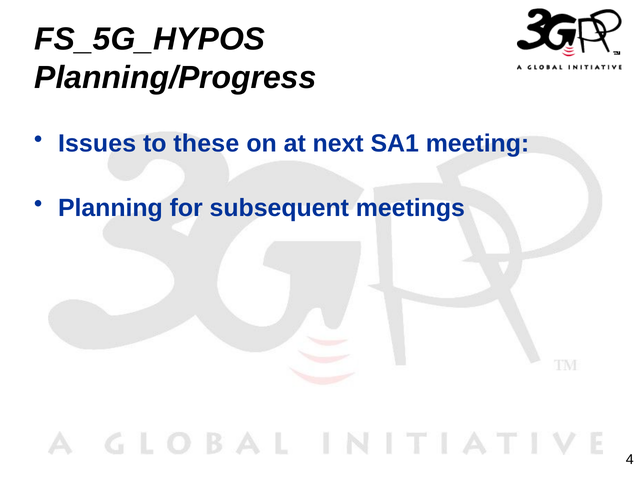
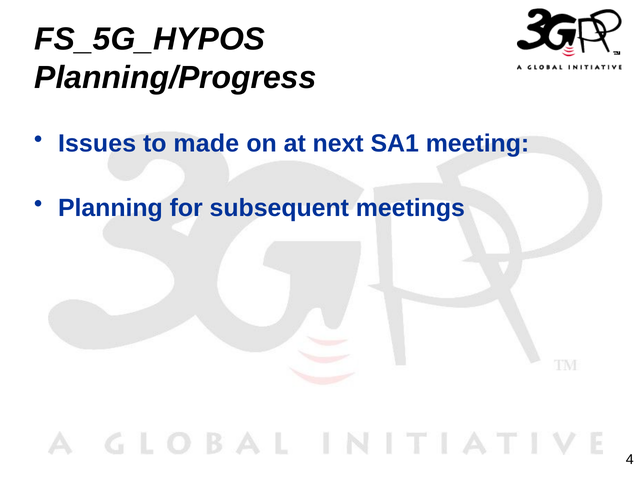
these: these -> made (206, 143)
